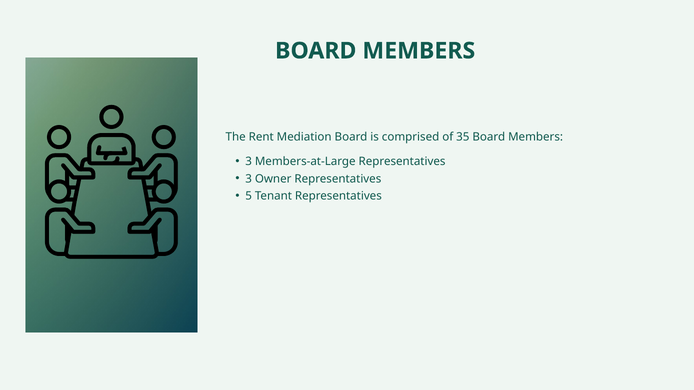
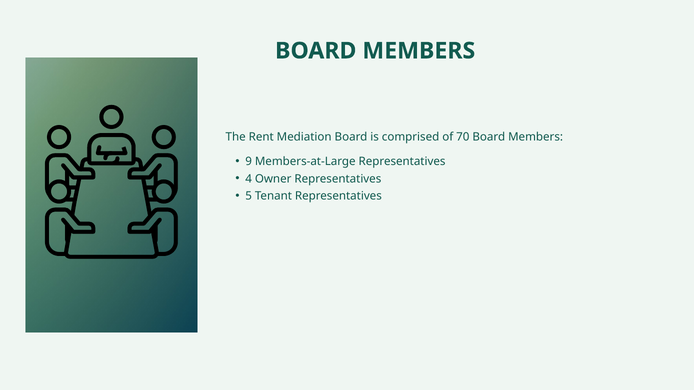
35: 35 -> 70 (463, 137)
3: 3 -> 9 (249, 162)
3: 3 -> 4 (249, 179)
